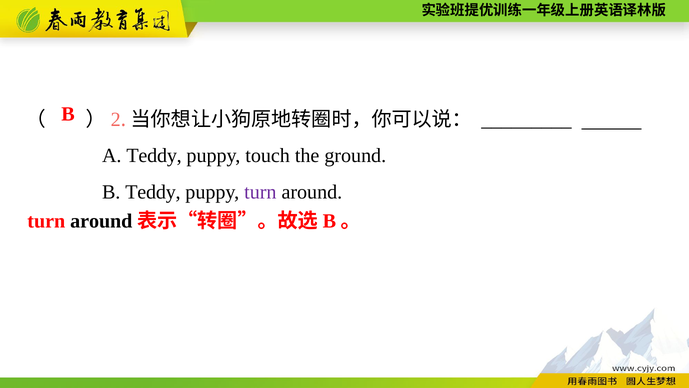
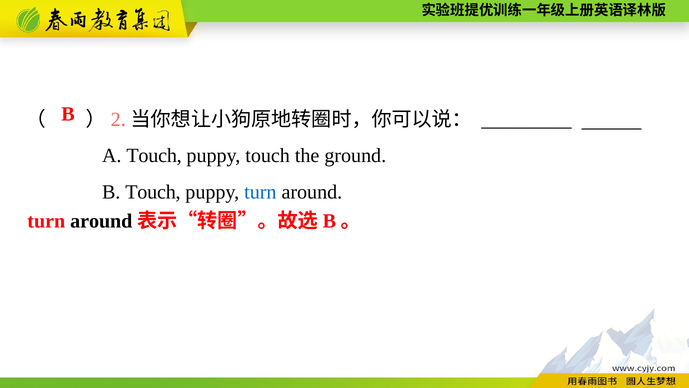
A Teddy: Teddy -> Touch (154, 156)
B Teddy: Teddy -> Touch (153, 192)
turn colour: purple -> blue (260, 192)
